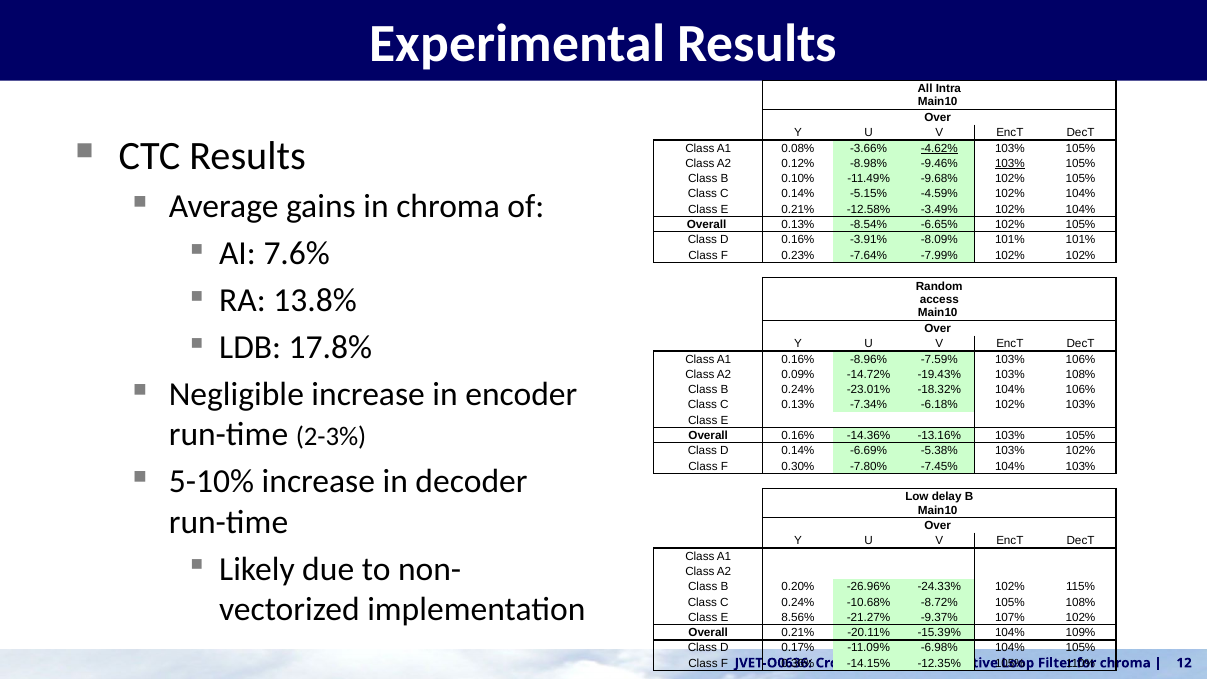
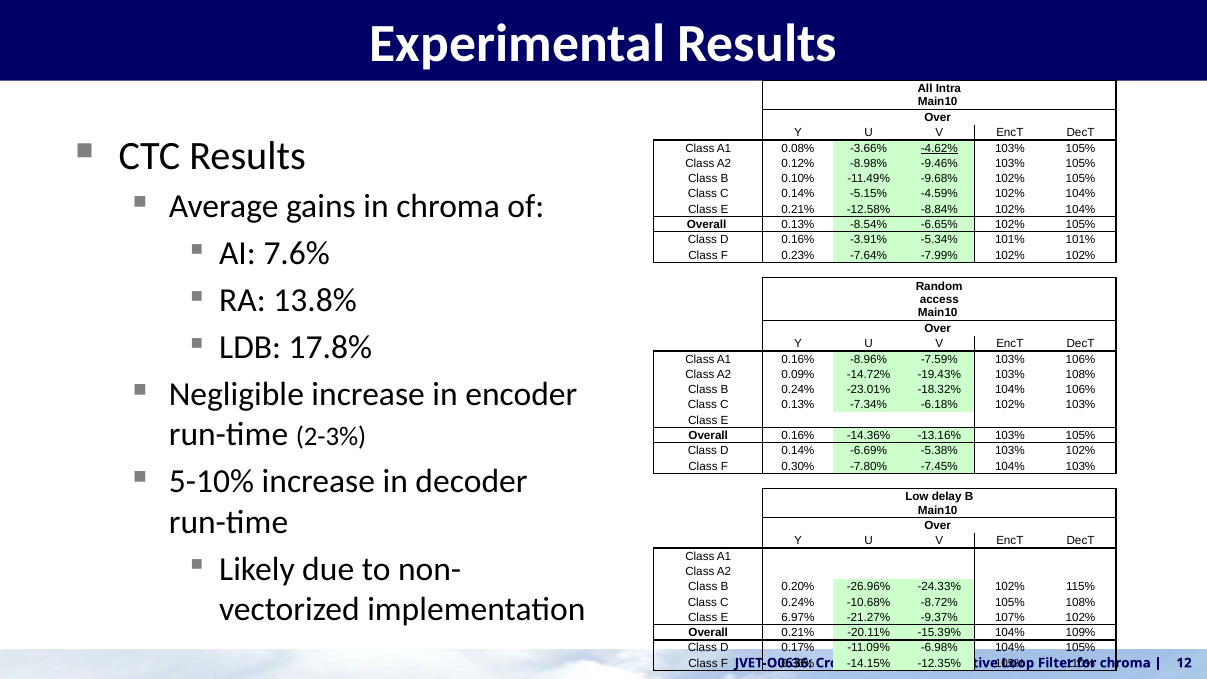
103% underline: present -> none (1010, 163)
-3.49%: -3.49% -> -8.84% (939, 209)
-8.09%: -8.09% -> -5.34% (939, 240)
8.56%: 8.56% -> 6.97% (798, 617)
